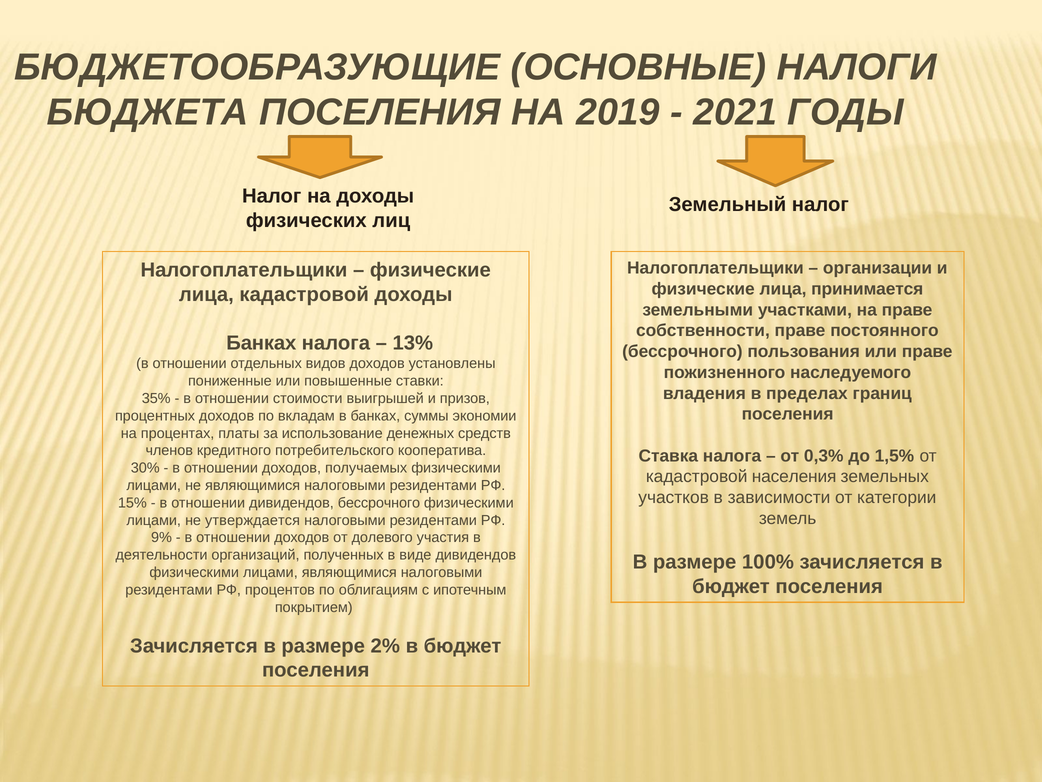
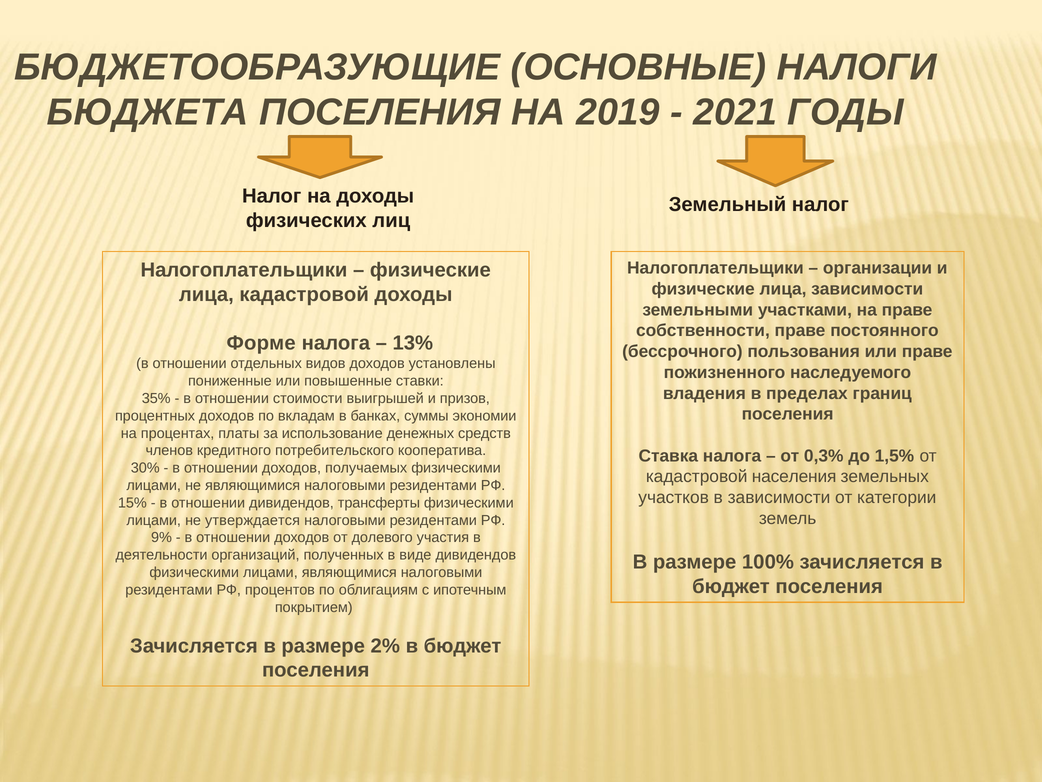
лица принимается: принимается -> зависимости (867, 289)
Банках: Банках -> Форме (261, 343)
дивидендов бессрочного: бессрочного -> трансферты (379, 503)
